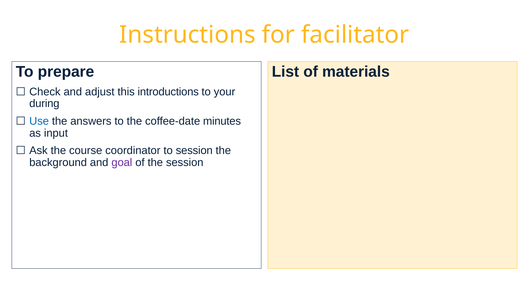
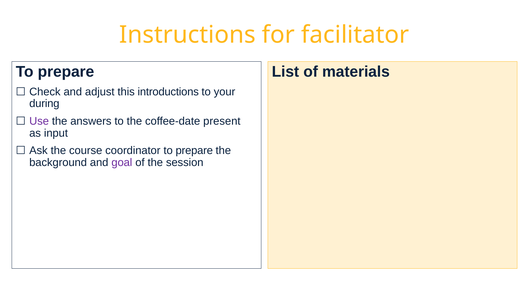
Use colour: blue -> purple (39, 121)
minutes: minutes -> present (222, 121)
coordinator to session: session -> prepare (194, 150)
